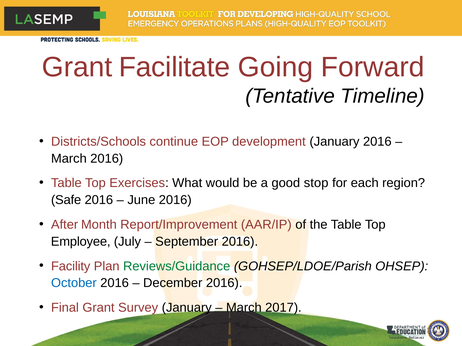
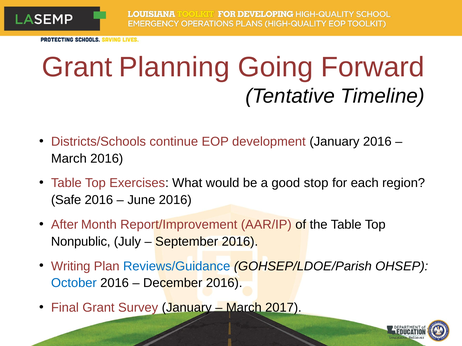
Facilitate: Facilitate -> Planning (174, 67)
Employee: Employee -> Nonpublic (81, 242)
Facility: Facility -> Writing (71, 266)
Reviews/Guidance colour: green -> blue (177, 266)
